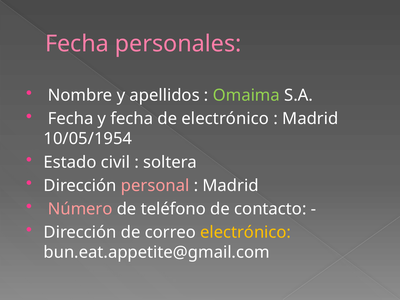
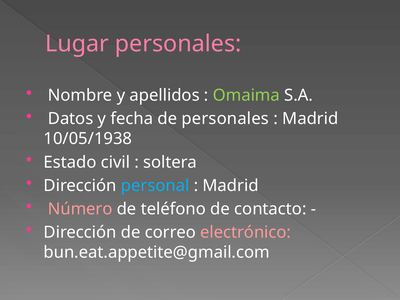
Fecha: Fecha -> Lugar (77, 44)
Fecha: Fecha -> Datos (71, 119)
de electrónico: electrónico -> personales (225, 119)
10/05/1954: 10/05/1954 -> 10/05/1938 (88, 139)
personal colour: pink -> light blue (155, 186)
electrónico colour: yellow -> pink (246, 232)
